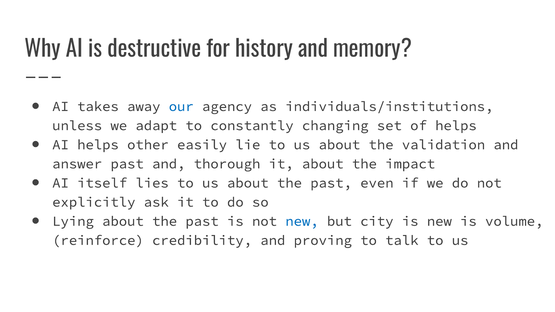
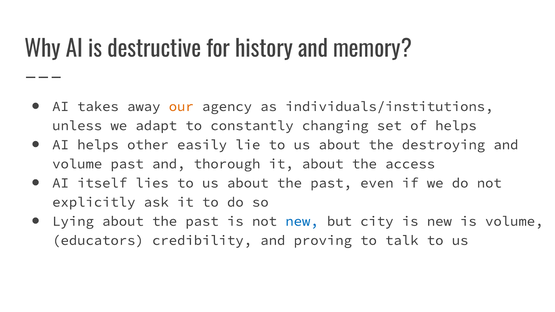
our colour: blue -> orange (181, 106)
validation: validation -> destroying (443, 145)
answer: answer -> volume (77, 164)
impact: impact -> access (410, 164)
reinforce: reinforce -> educators (98, 240)
